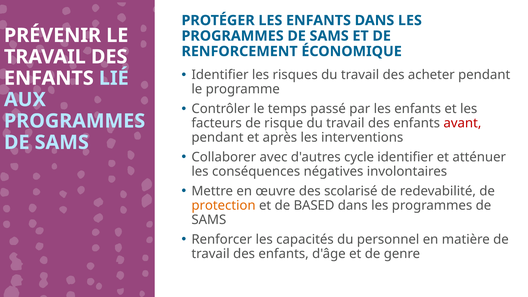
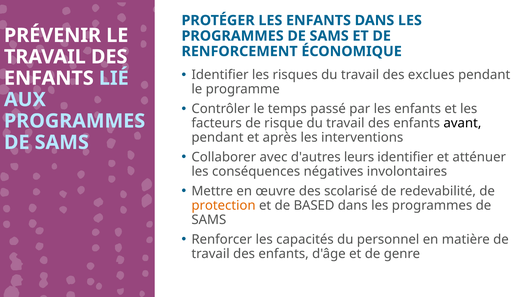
acheter: acheter -> exclues (431, 75)
avant colour: red -> black (462, 123)
cycle: cycle -> leurs (359, 157)
